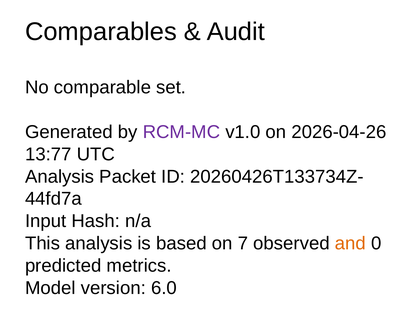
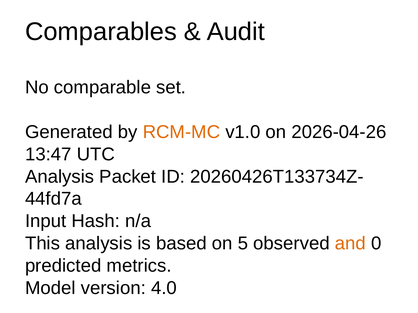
RCM-MC colour: purple -> orange (181, 132)
13:77: 13:77 -> 13:47 (48, 155)
7: 7 -> 5 (243, 244)
6.0: 6.0 -> 4.0 (164, 288)
